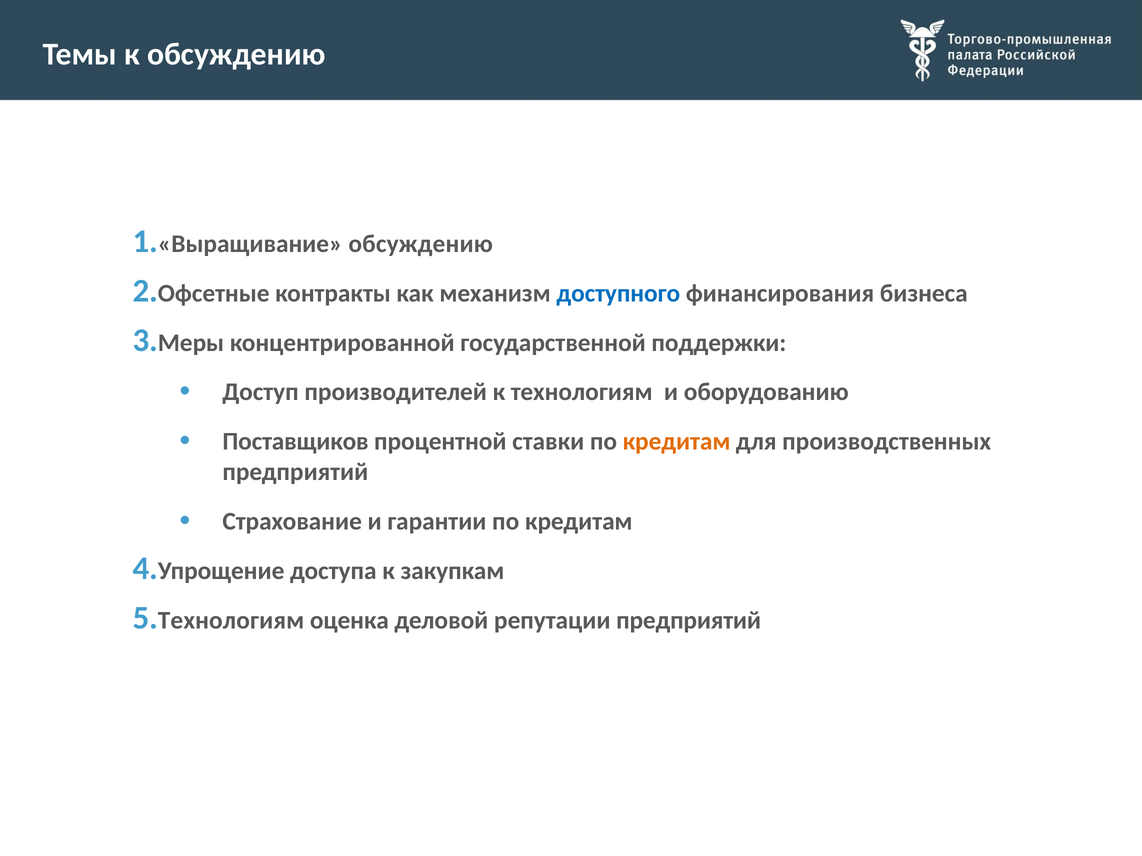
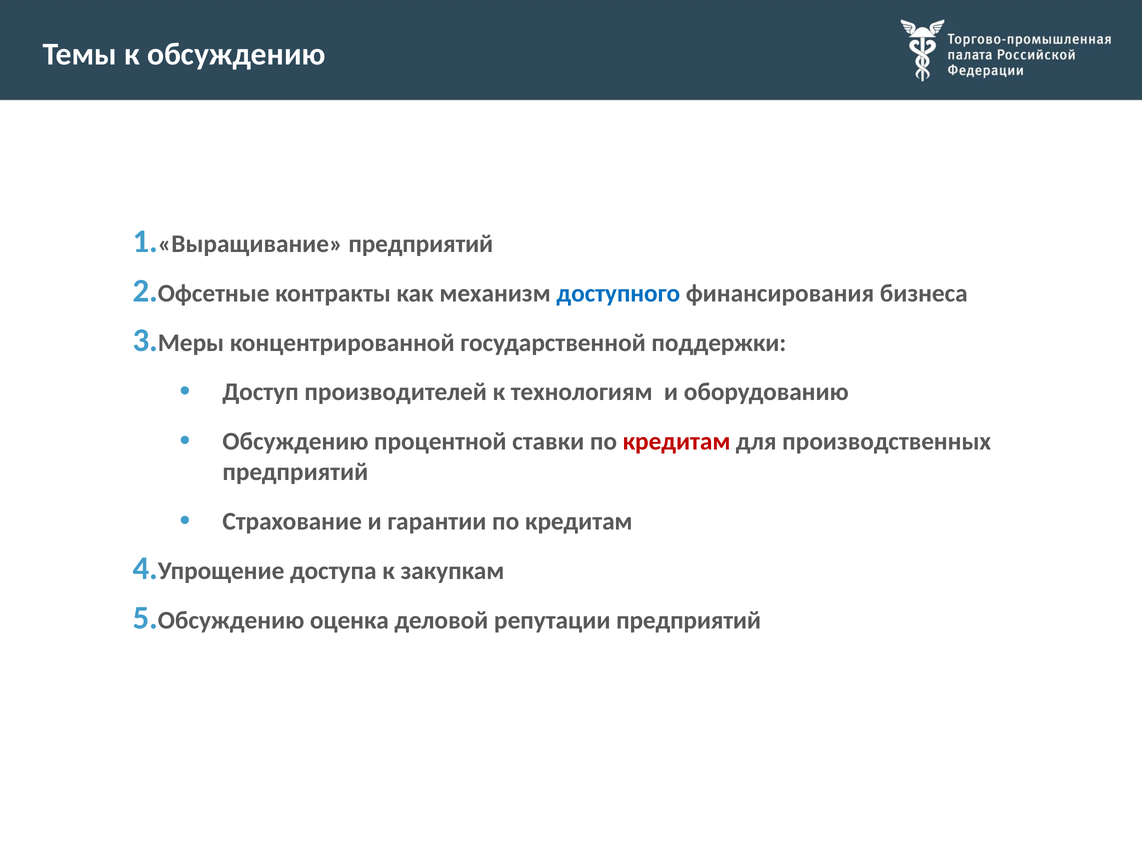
Выращивание обсуждению: обсуждению -> предприятий (421, 244)
Поставщиков: Поставщиков -> Обсуждению (295, 442)
кредитам colour: orange -> red (677, 442)
Технологиям: Технологиям -> Обсуждению (231, 621)
